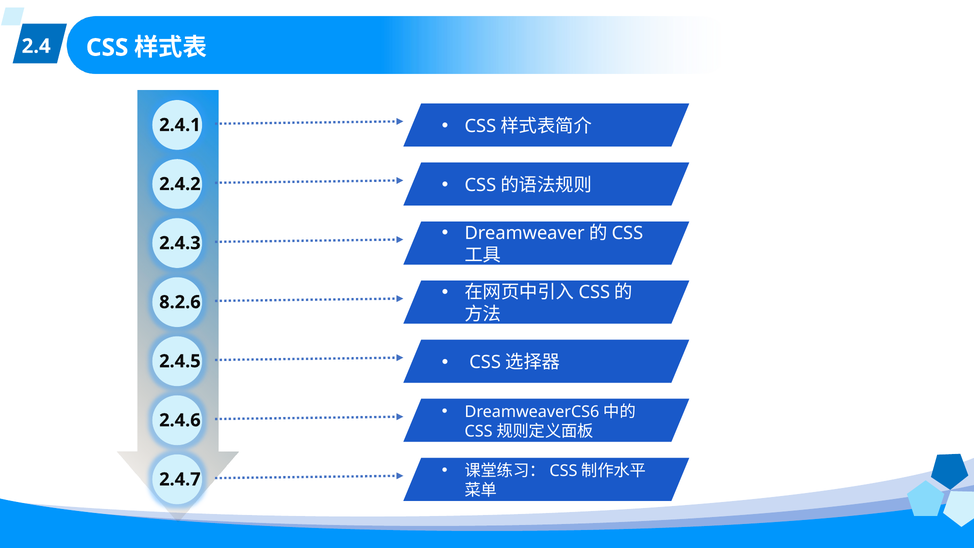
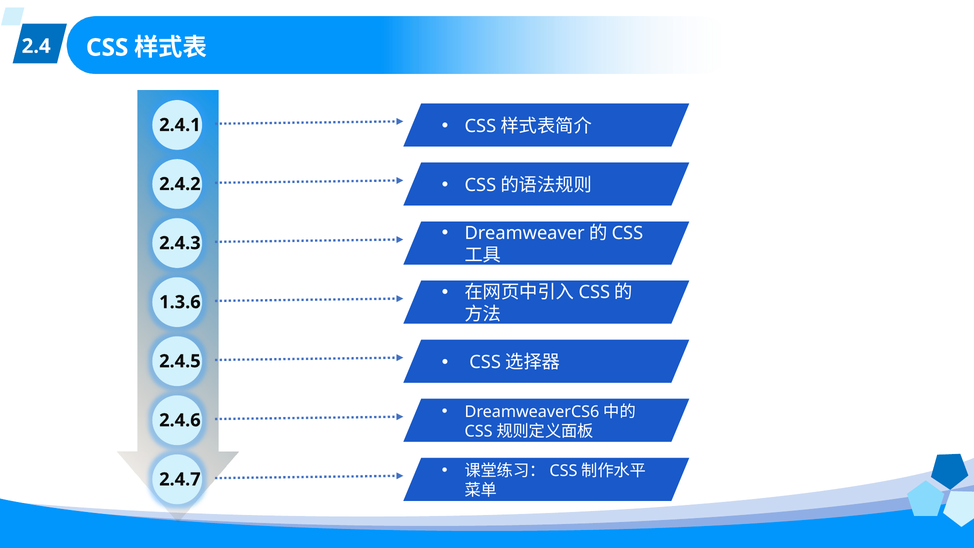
8.2.6: 8.2.6 -> 1.3.6 (180, 302)
